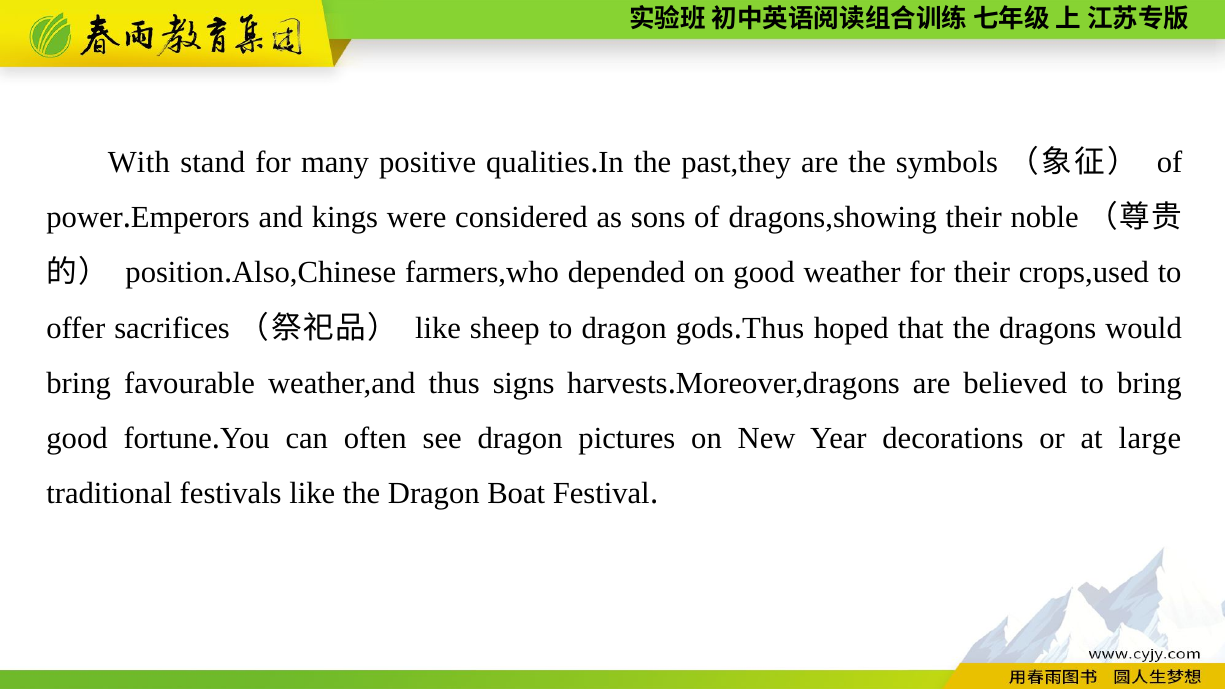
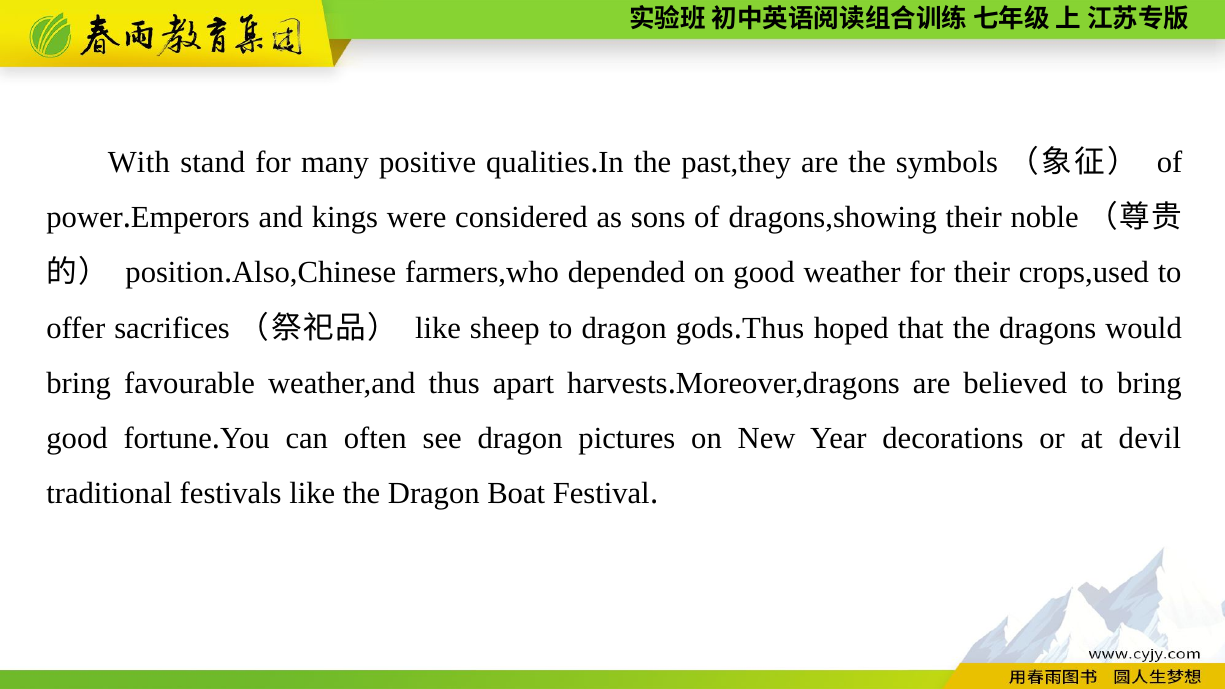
signs: signs -> apart (523, 383)
large: large -> devil (1150, 438)
